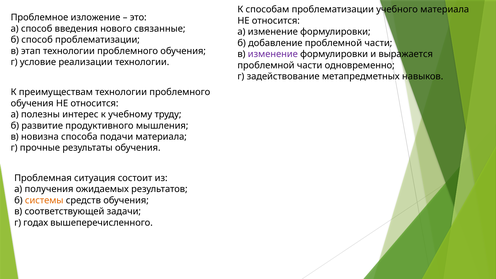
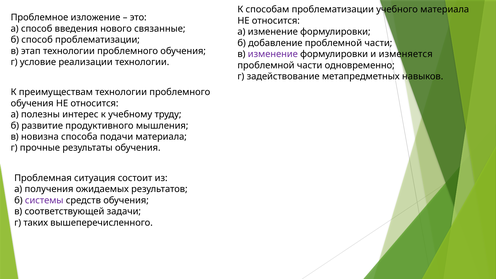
выражается: выражается -> изменяется (406, 54)
системы colour: orange -> purple (44, 200)
годах: годах -> таких (36, 223)
